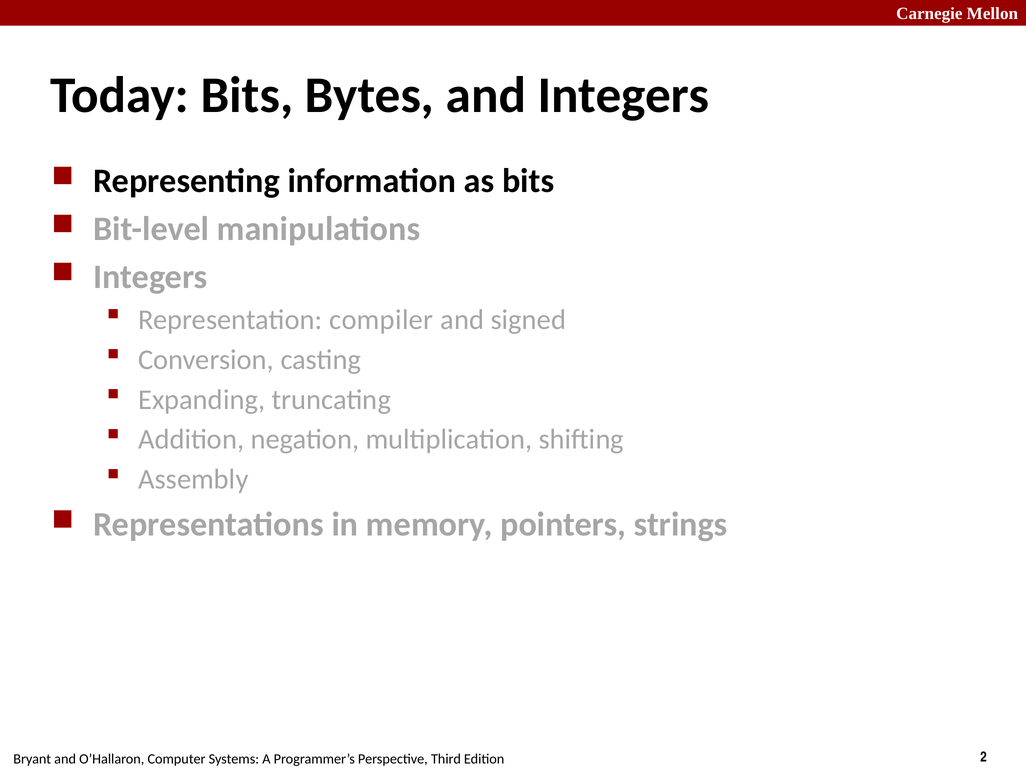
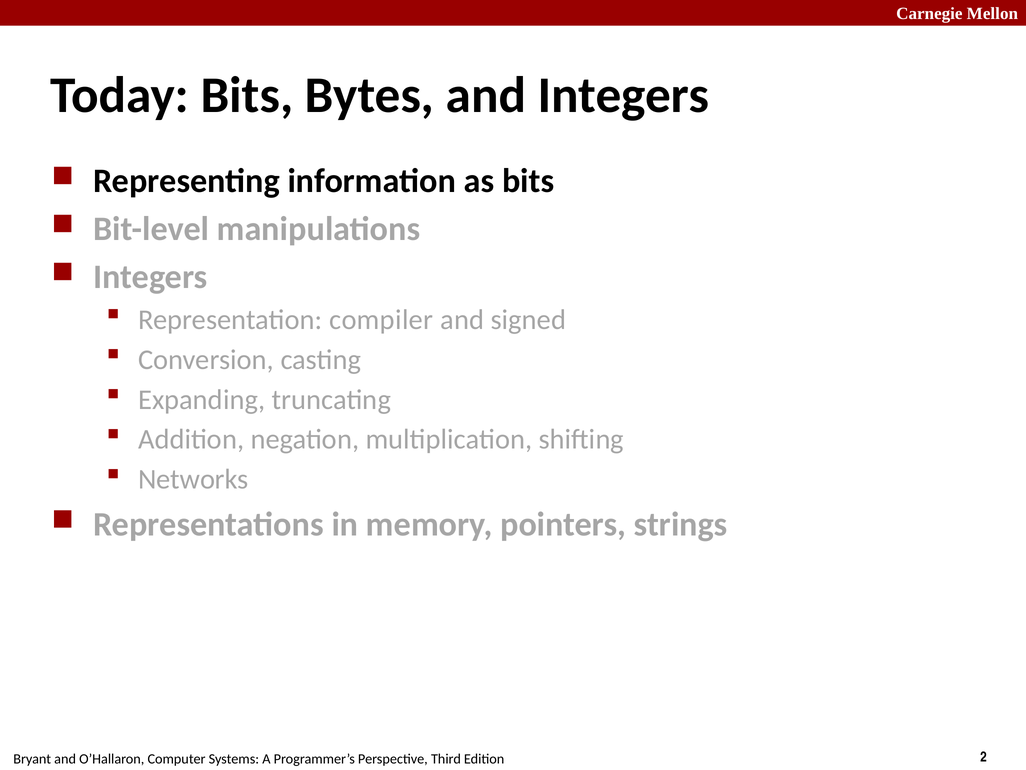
Assembly: Assembly -> Networks (193, 479)
